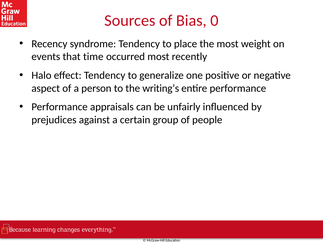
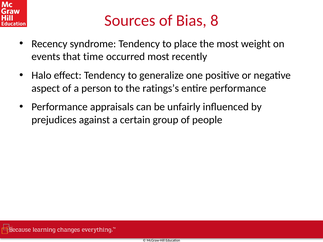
0: 0 -> 8 (214, 20)
writing’s: writing’s -> ratings’s (161, 88)
